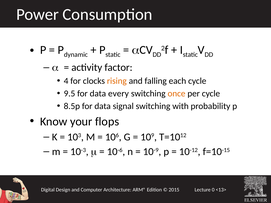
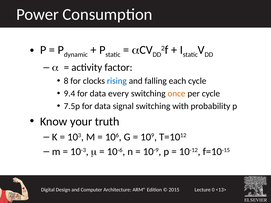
4: 4 -> 8 (66, 81)
rising colour: orange -> blue (117, 81)
9.5: 9.5 -> 9.4 (69, 94)
8.5p: 8.5p -> 7.5p (72, 106)
flops: flops -> truth (107, 122)
